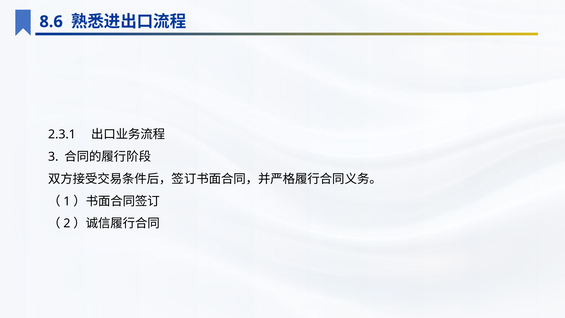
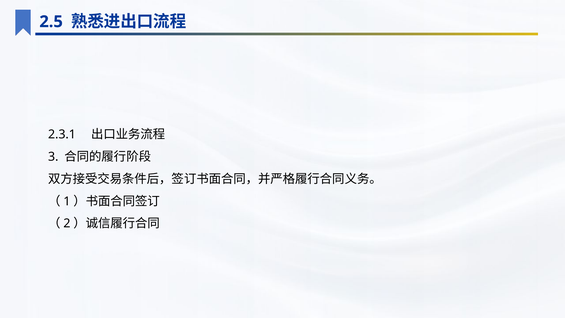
8.6: 8.6 -> 2.5 (51, 22)
